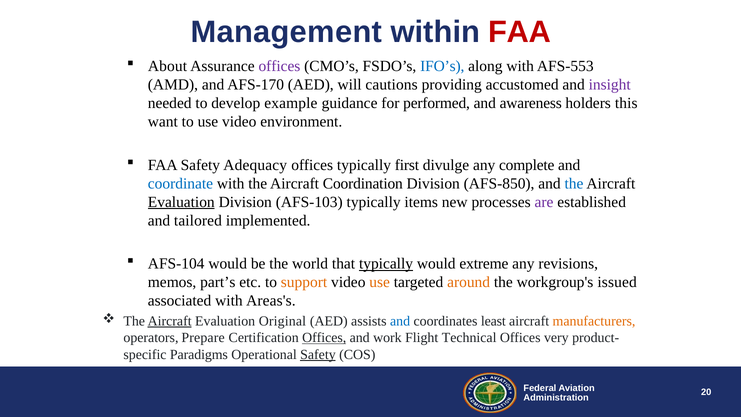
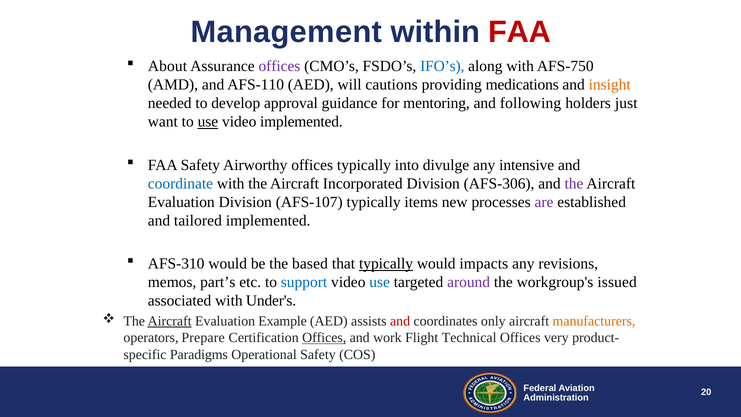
AFS-553: AFS-553 -> AFS-750 (565, 66)
AFS-170: AFS-170 -> AFS-110 (256, 85)
accustomed: accustomed -> medications (522, 85)
insight colour: purple -> orange (610, 85)
example: example -> approval (291, 103)
performed: performed -> mentoring (437, 103)
awareness: awareness -> following (531, 103)
this: this -> just (626, 103)
use underline: none -> present (208, 122)
video environment: environment -> implemented (301, 122)
Adequacy: Adequacy -> Airworthy (255, 165)
first: first -> into (407, 165)
complete: complete -> intensive (527, 165)
Coordination: Coordination -> Incorporated (363, 183)
AFS-850: AFS-850 -> AFS-306 (499, 183)
the colour: blue -> purple (574, 183)
Evaluation underline: present -> none (181, 202)
AFS-103: AFS-103 -> AFS-107 (309, 202)
AFS-104: AFS-104 -> AFS-310 (176, 264)
world: world -> based (310, 264)
extreme: extreme -> impacts (484, 264)
support colour: orange -> blue (304, 282)
use colour: orange -> blue (380, 282)
around colour: orange -> purple (469, 282)
Areas's: Areas's -> Under's (271, 301)
Original: Original -> Example (283, 321)
and colour: blue -> red (400, 321)
least: least -> only (493, 321)
Safety underline: present -> none (318, 354)
